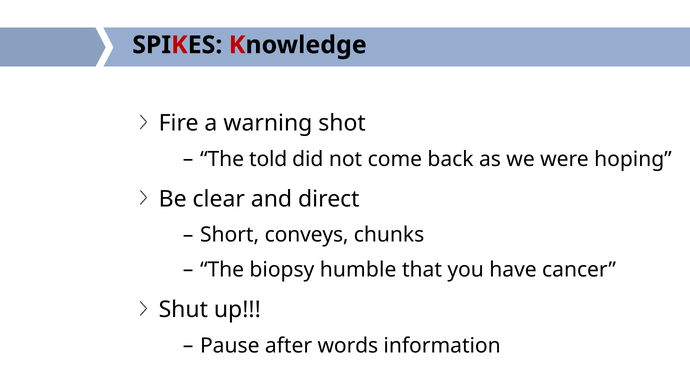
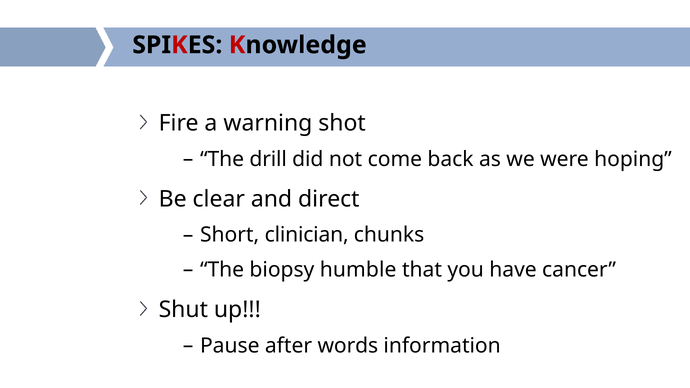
told: told -> drill (268, 159)
conveys: conveys -> clinician (307, 235)
